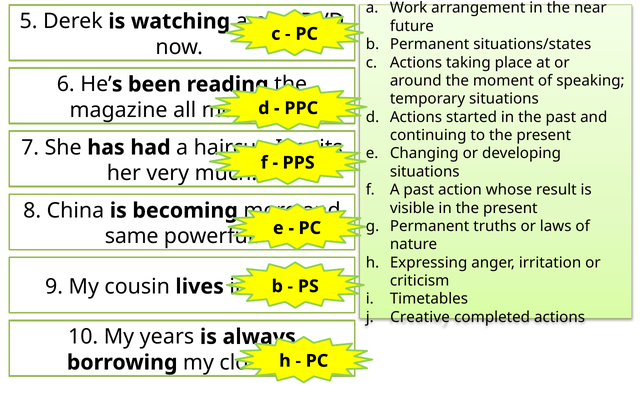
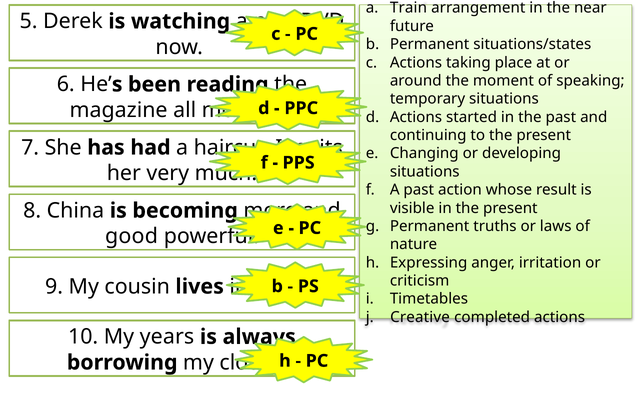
Work: Work -> Train (408, 8)
same: same -> good (131, 236)
